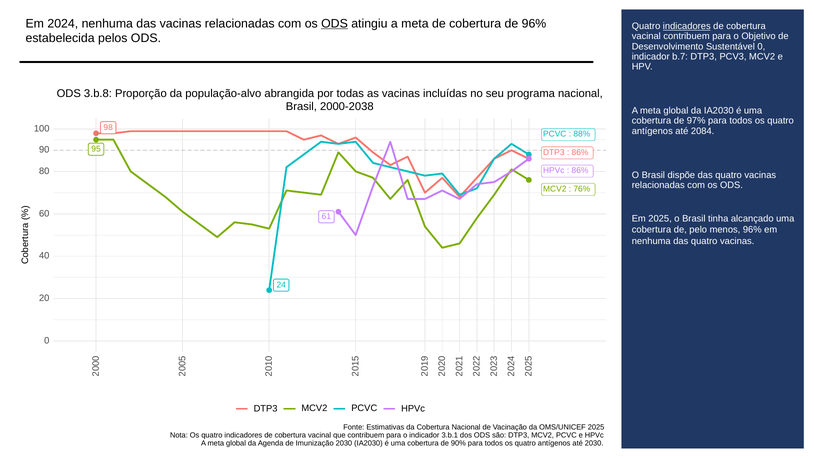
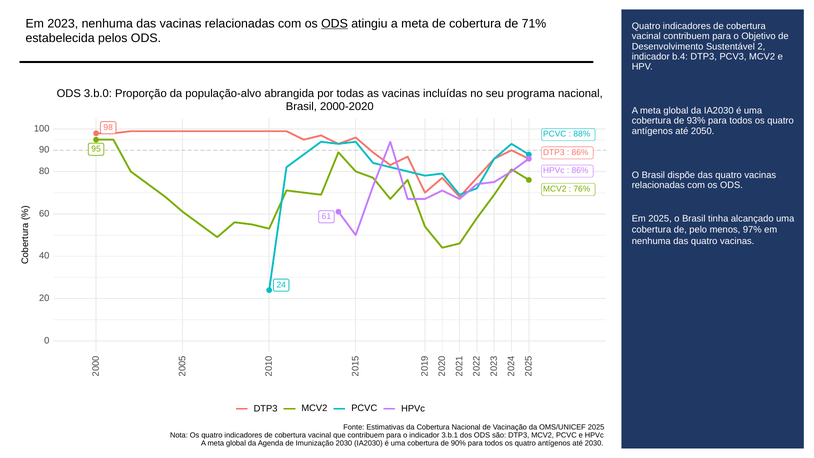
2024: 2024 -> 2023 (63, 23)
de 96%: 96% -> 71% (534, 23)
indicadores underline: present -> none (687, 26)
Sustentável 0: 0 -> 2 (761, 46)
b.7: b.7 -> b.4 (680, 57)
3.b.8: 3.b.8 -> 3.b.0 (98, 94)
2000-2038: 2000-2038 -> 2000-2020 (347, 106)
97%: 97% -> 93% (696, 121)
2084: 2084 -> 2050 (703, 131)
menos 96%: 96% -> 97% (752, 230)
